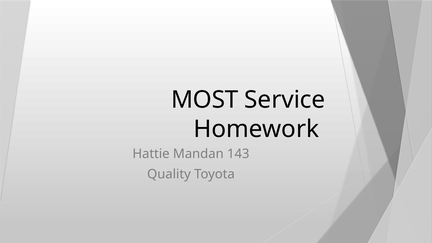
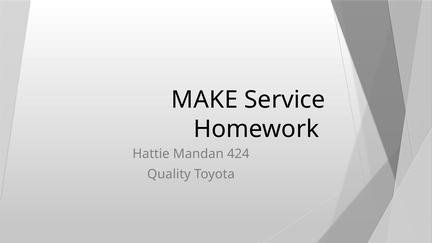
MOST: MOST -> MAKE (205, 100)
143: 143 -> 424 (238, 154)
